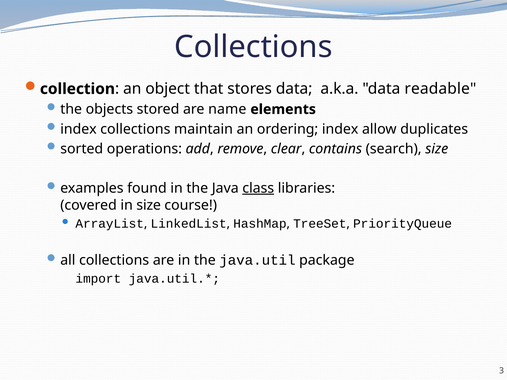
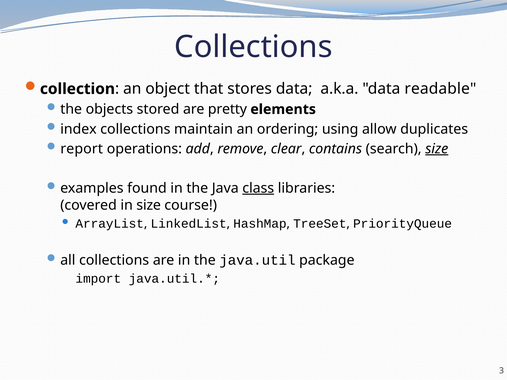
name: name -> pretty (227, 109)
ordering index: index -> using (340, 129)
sorted: sorted -> report (82, 149)
size underline: none -> present (437, 149)
